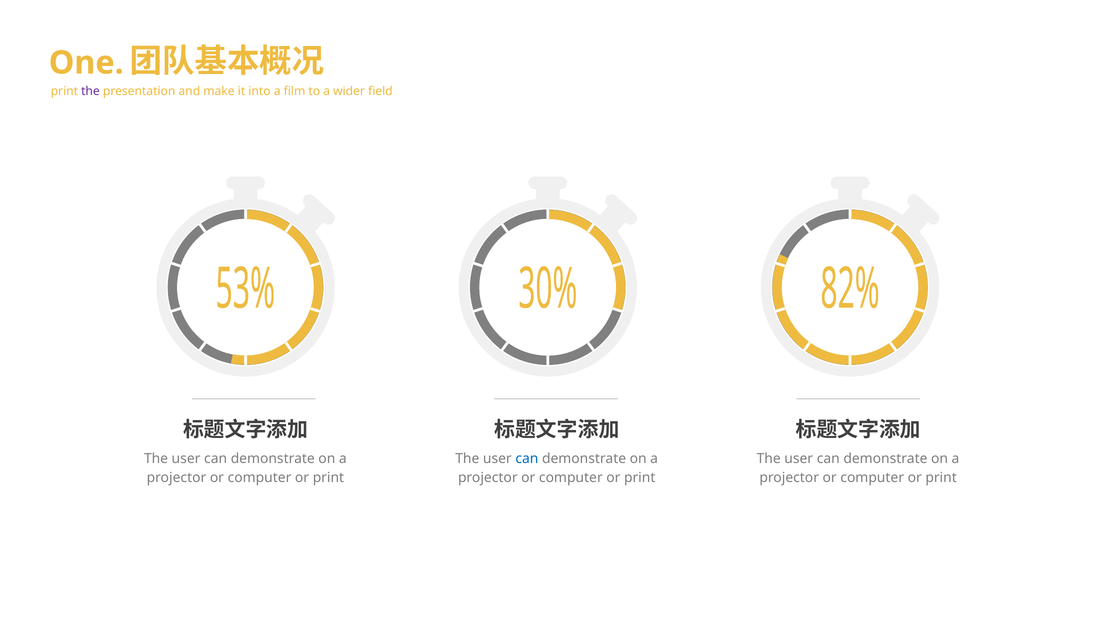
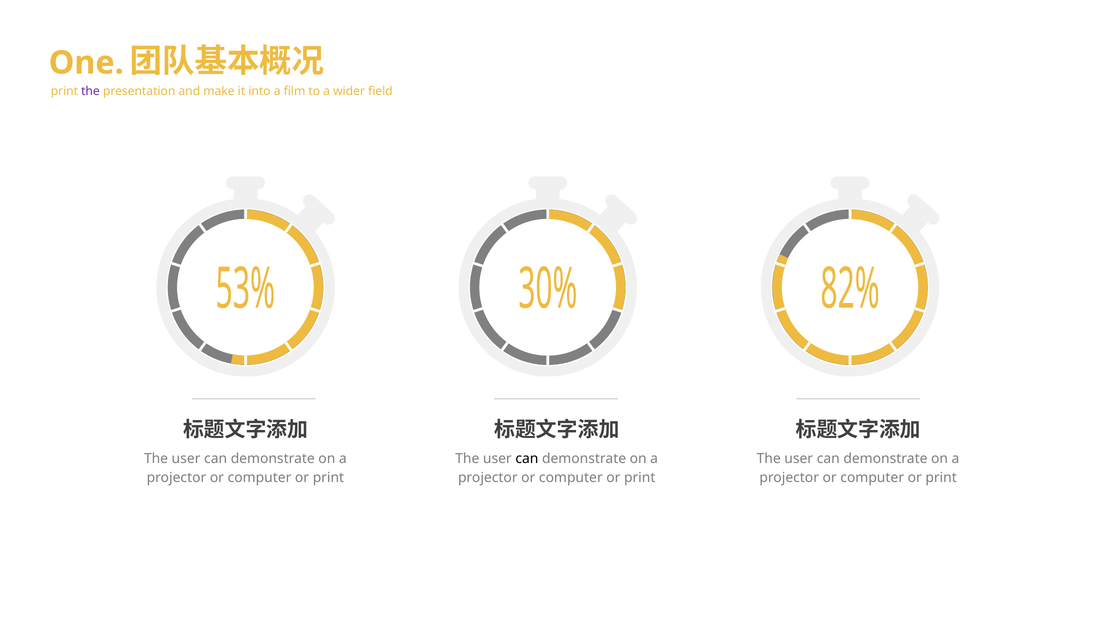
can colour: blue -> black (527, 459)
